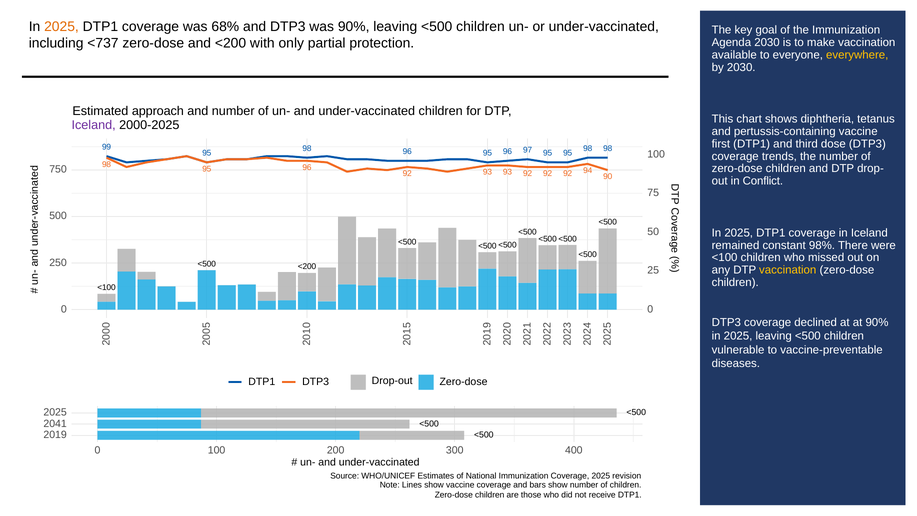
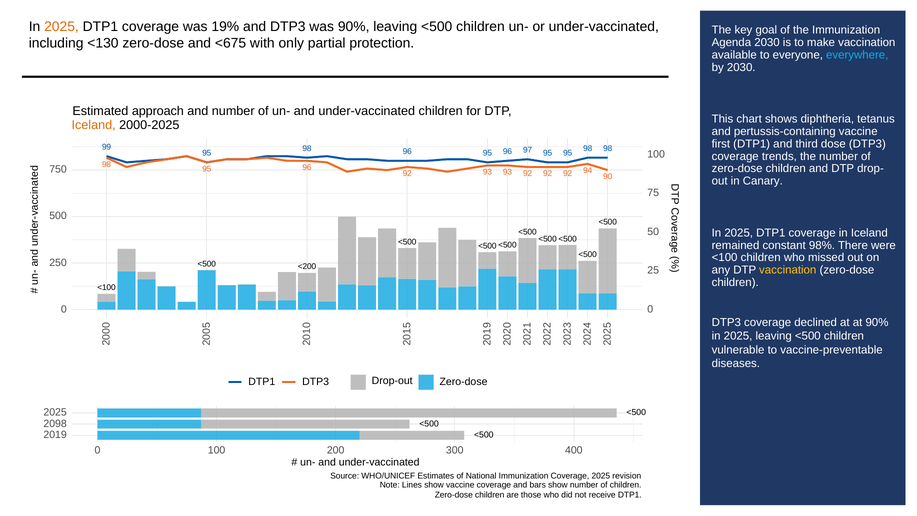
68%: 68% -> 19% (225, 26)
<737: <737 -> <130 (103, 43)
and <200: <200 -> <675 (231, 43)
everywhere colour: yellow -> light blue (857, 55)
Iceland colour: purple -> orange (94, 125)
Conflict: Conflict -> Canary (763, 181)
2041: 2041 -> 2098 (55, 424)
